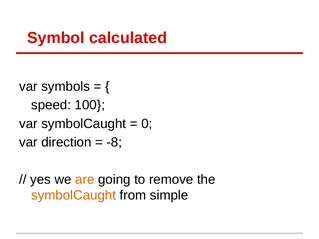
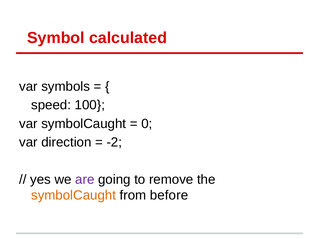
-8: -8 -> -2 (114, 142)
are colour: orange -> purple (85, 180)
simple: simple -> before (169, 196)
